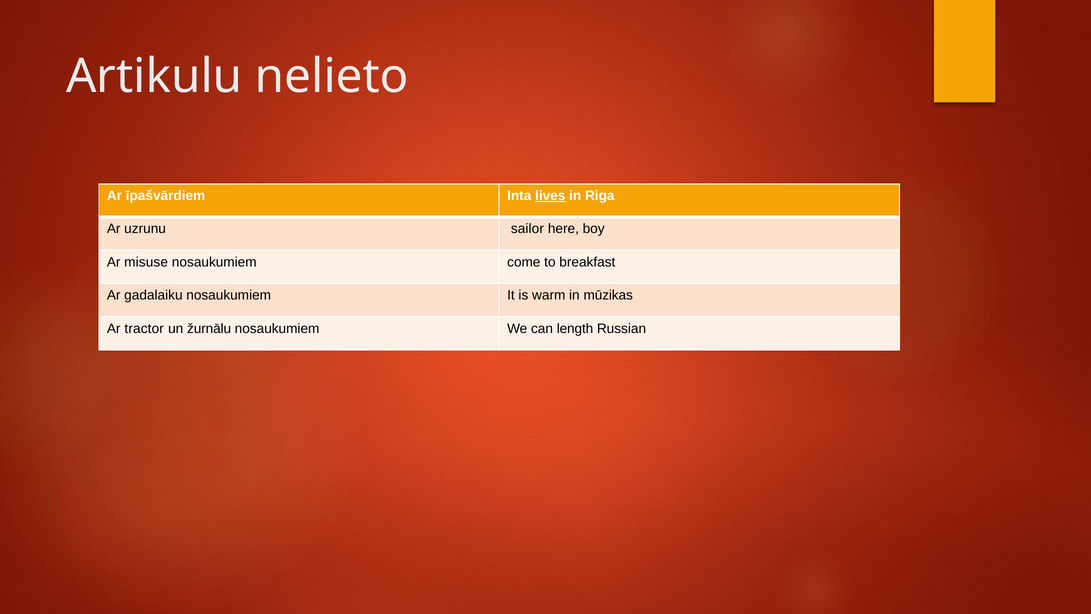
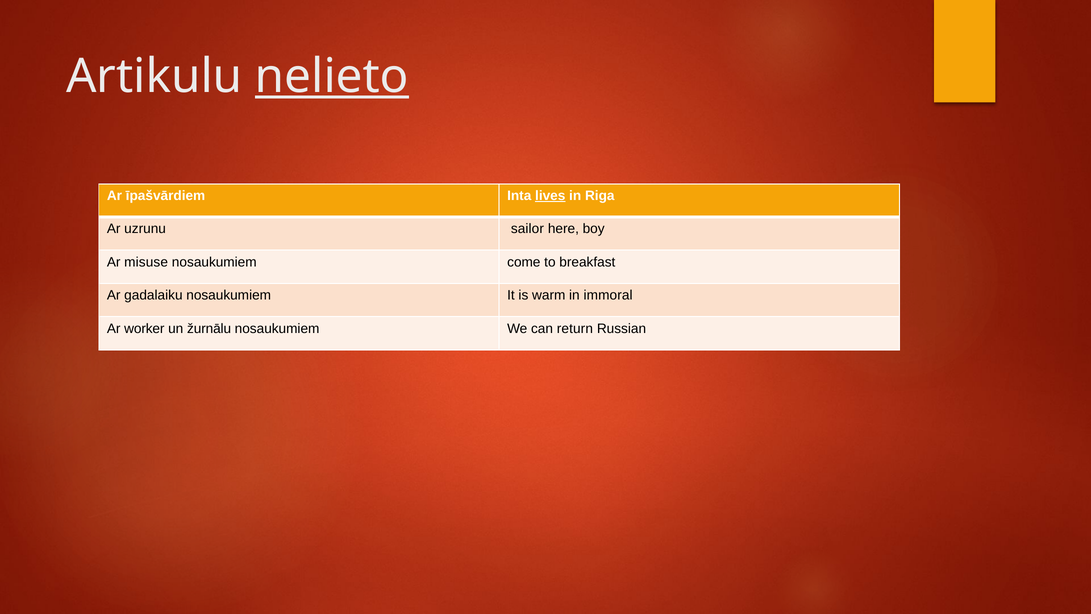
nelieto underline: none -> present (332, 77)
mūzikas: mūzikas -> immoral (608, 295)
tractor: tractor -> worker (144, 328)
length: length -> return (575, 328)
